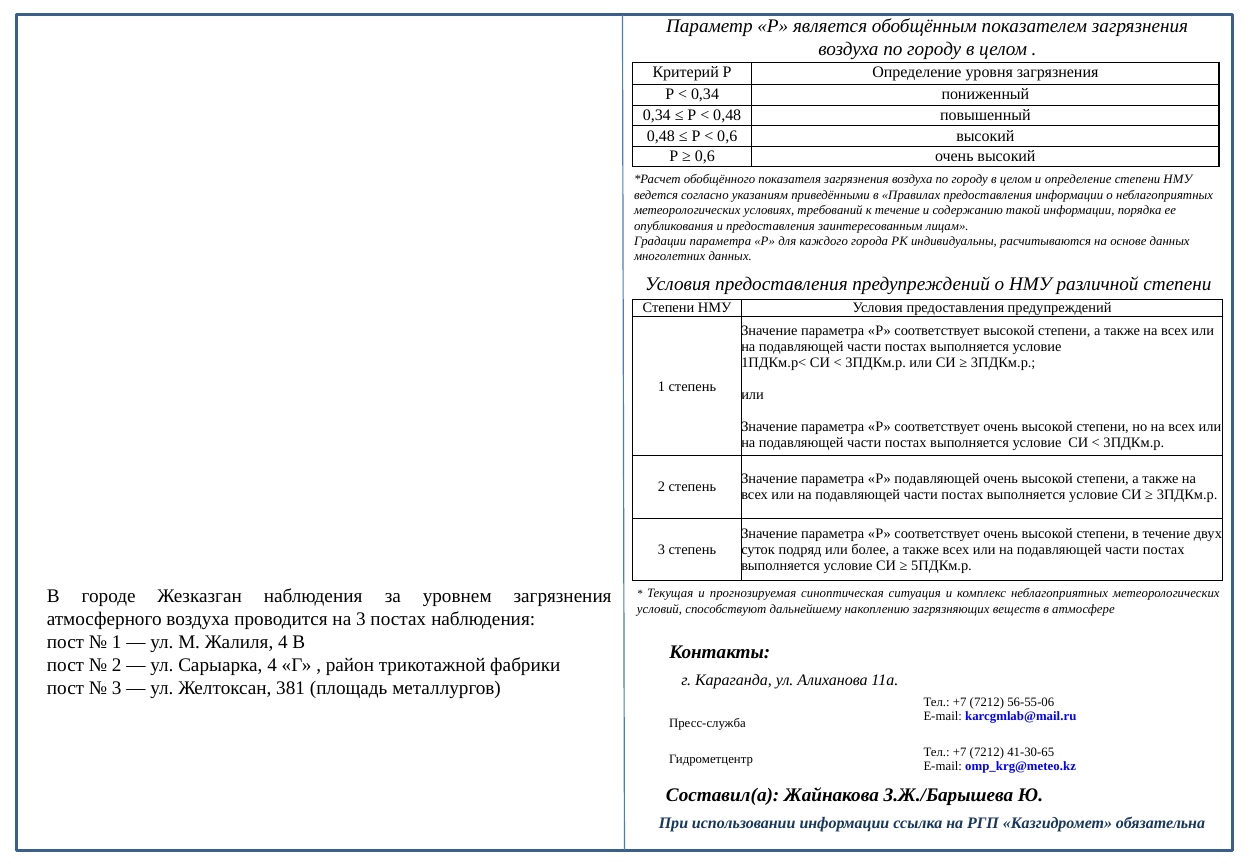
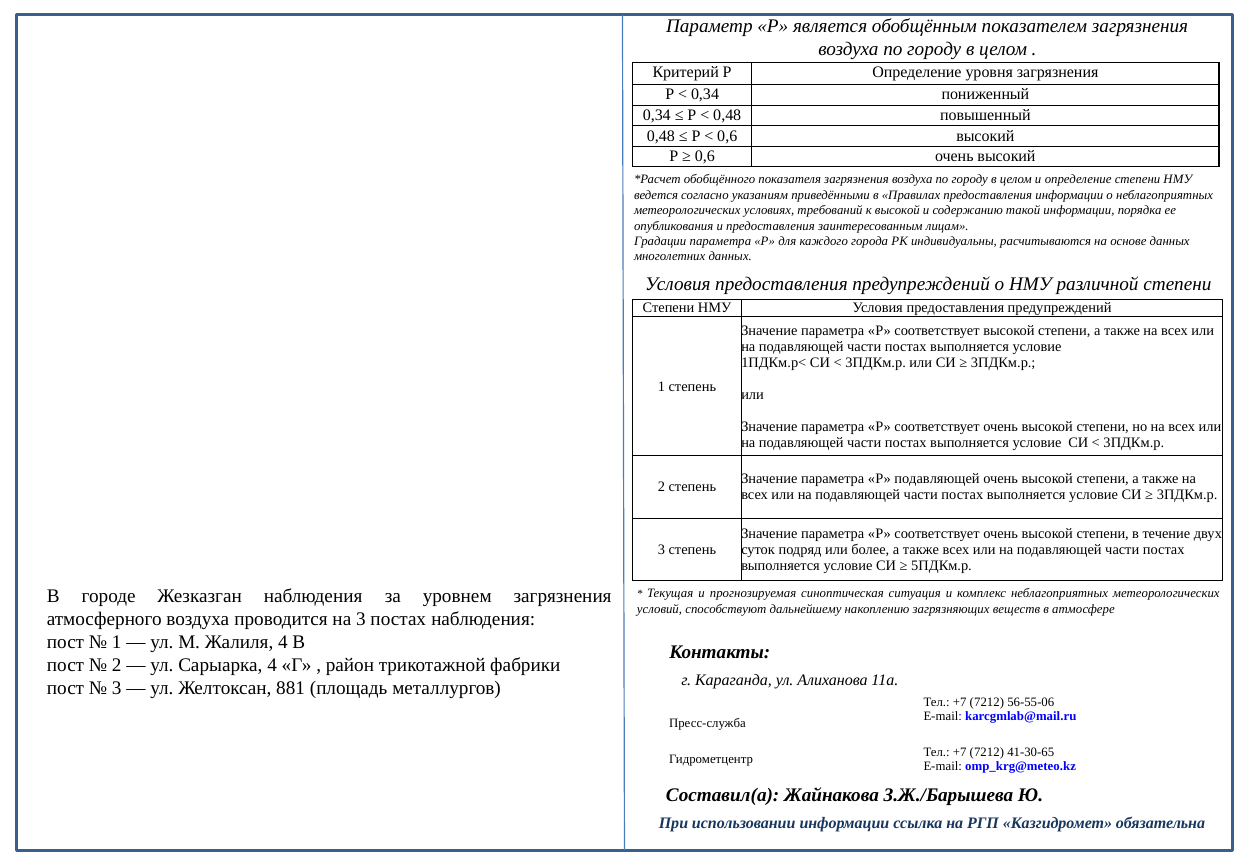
к течение: течение -> высокой (897, 210)
381: 381 -> 881 (291, 688)
